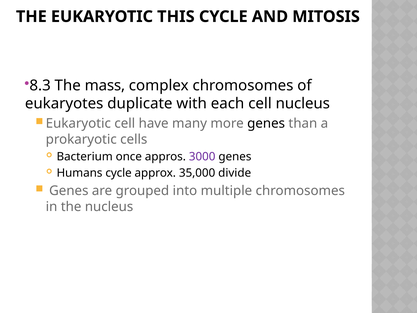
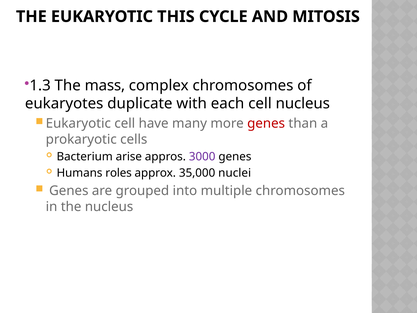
8.3: 8.3 -> 1.3 (40, 86)
genes colour: black -> red (266, 123)
once: once -> arise (129, 156)
Humans cycle: cycle -> roles (119, 173)
divide: divide -> nuclei (235, 173)
